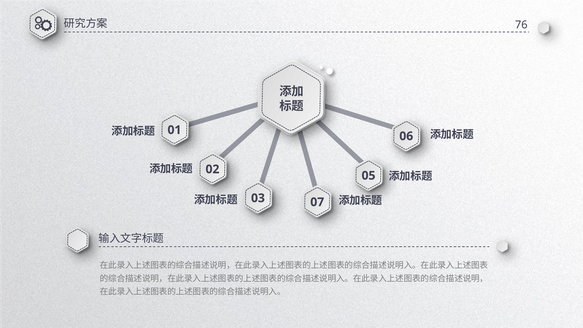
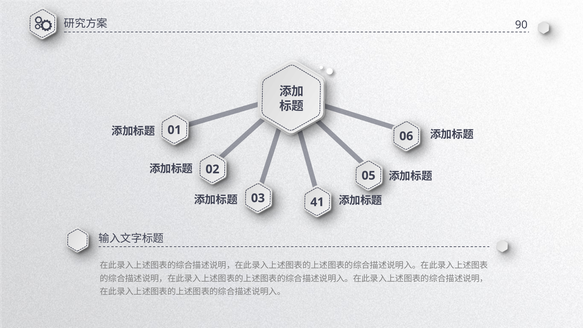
76: 76 -> 90 (521, 25)
07: 07 -> 41 (317, 202)
